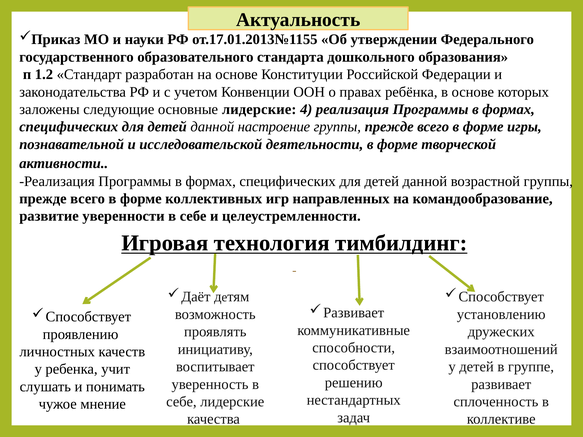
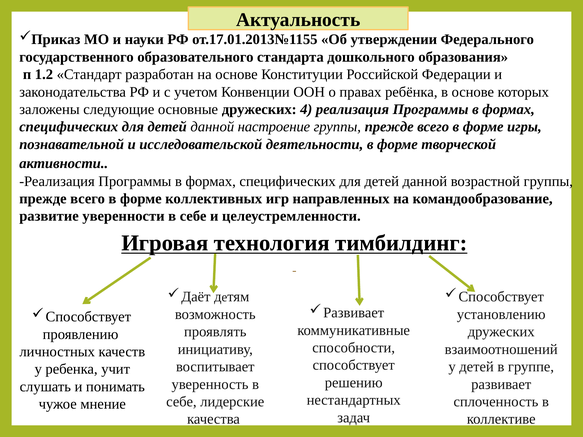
основные лидерские: лидерские -> дружеских (259, 109)
